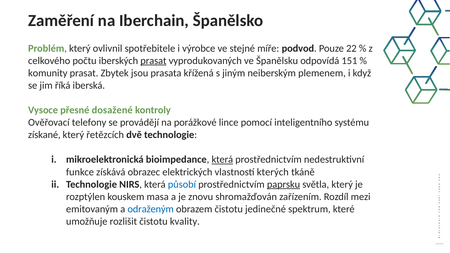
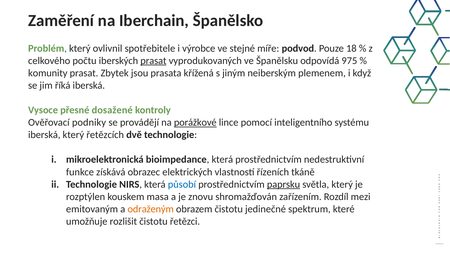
22: 22 -> 18 (351, 48)
151: 151 -> 975 (349, 61)
telefony: telefony -> podniky (89, 123)
porážkové underline: none -> present (195, 123)
získané: získané -> iberská (44, 135)
která underline: present -> none (222, 160)
kterých: kterých -> řízeních (273, 172)
odraženým colour: blue -> orange (151, 209)
kvality: kvality -> řetězci (185, 221)
